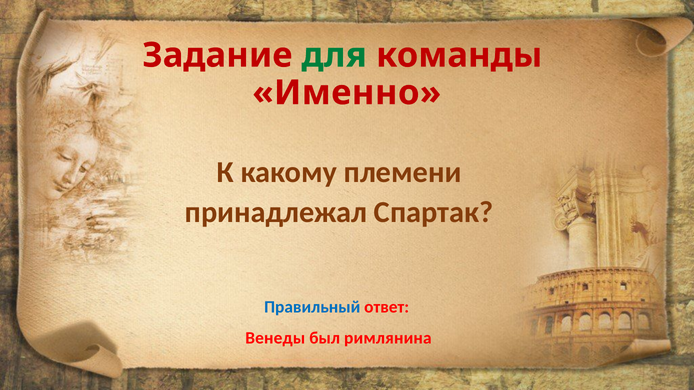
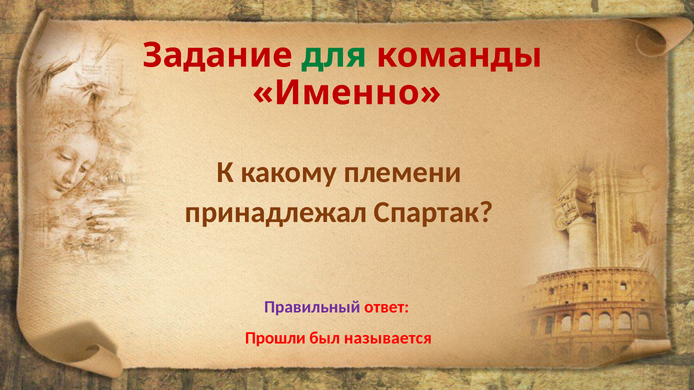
Правильный colour: blue -> purple (312, 307)
Венеды: Венеды -> Прошли (275, 338)
римлянина: римлянина -> называется (388, 338)
